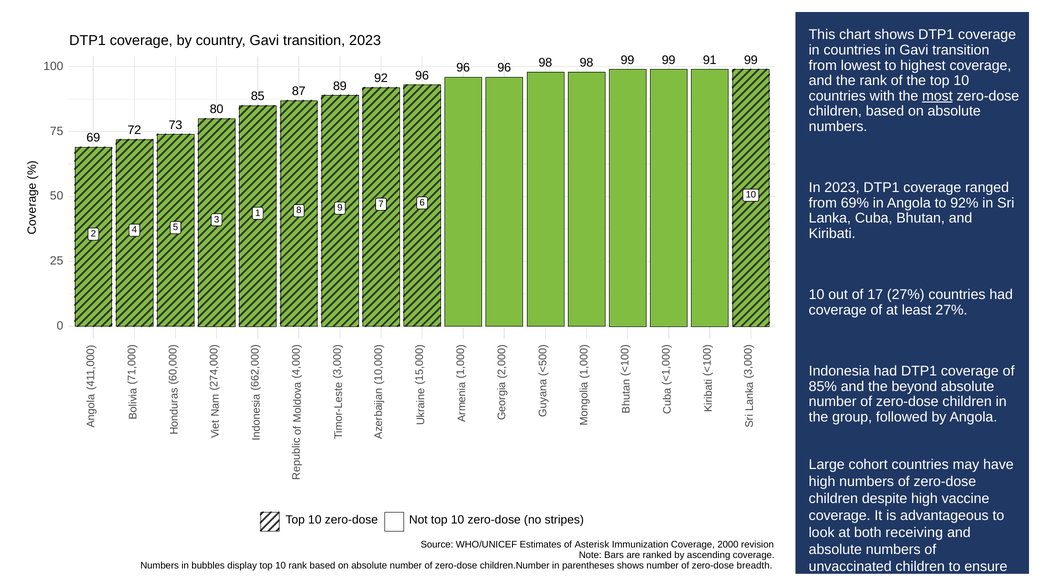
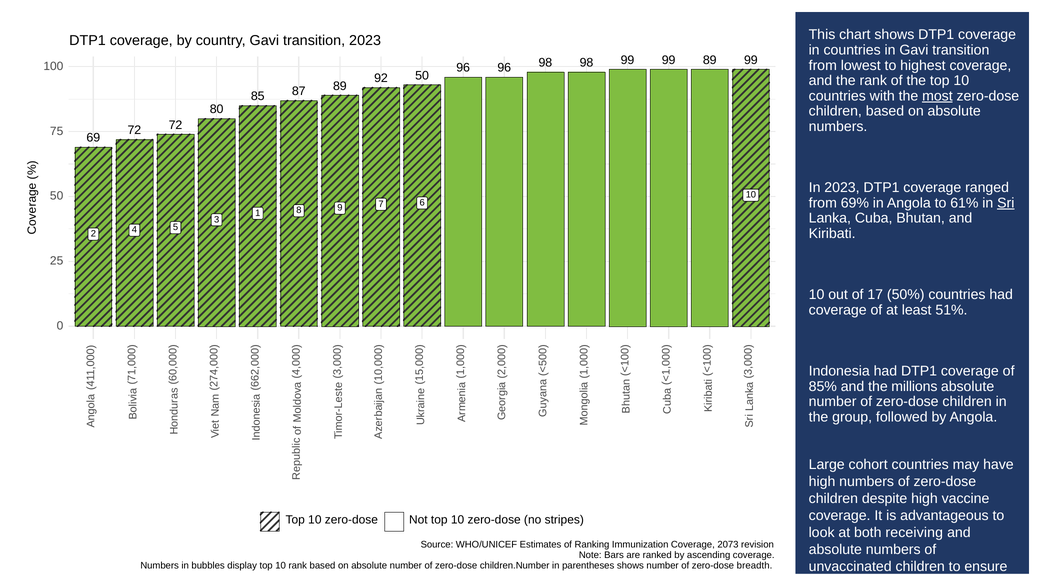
99 91: 91 -> 89 (710, 60)
92 96: 96 -> 50 (422, 76)
72 73: 73 -> 72 (176, 125)
92%: 92% -> 61% (964, 203)
Sri underline: none -> present (1006, 203)
17 27%: 27% -> 50% (906, 295)
least 27%: 27% -> 51% (951, 310)
beyond: beyond -> millions (914, 386)
Asterisk: Asterisk -> Ranking (592, 545)
2000: 2000 -> 2073 (728, 545)
